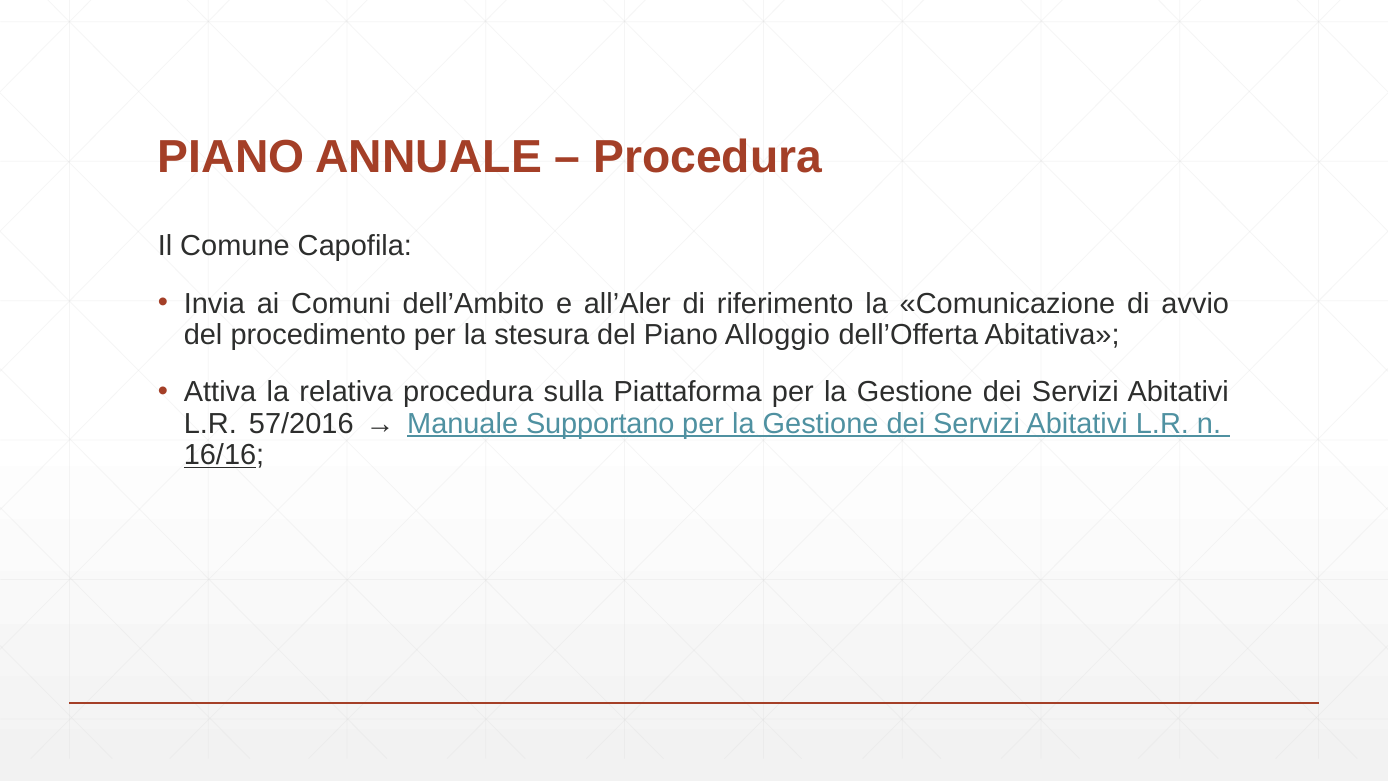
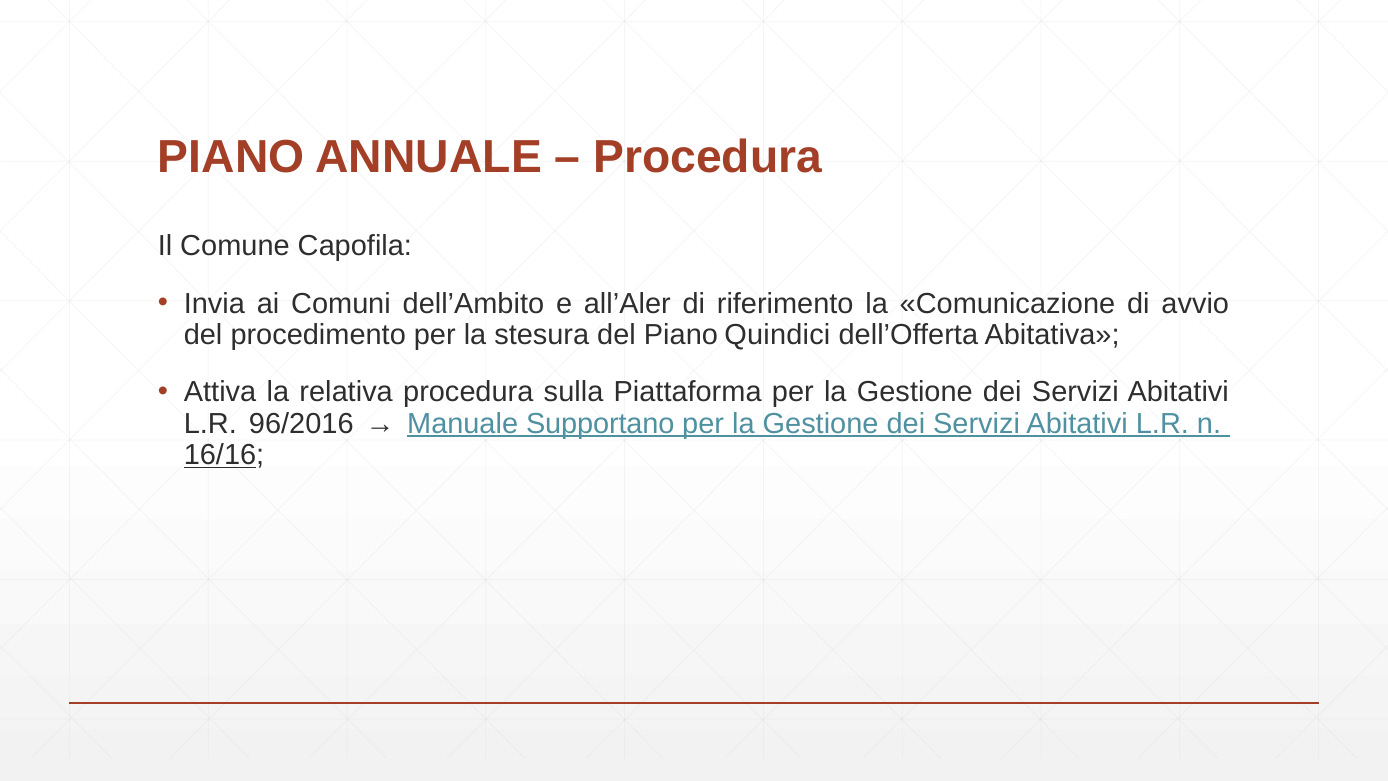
Alloggio: Alloggio -> Quindici (777, 335)
57/2016: 57/2016 -> 96/2016 (301, 423)
